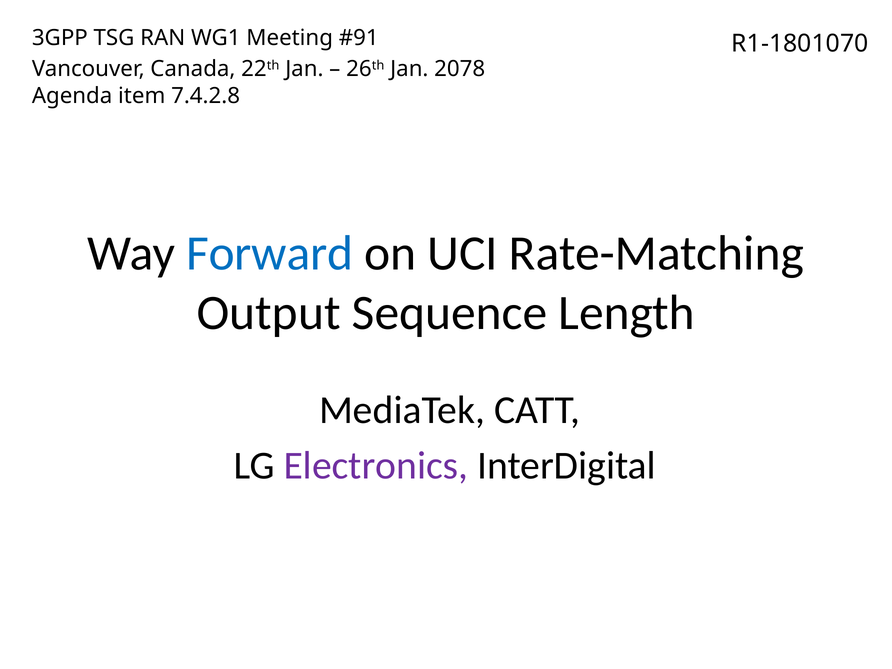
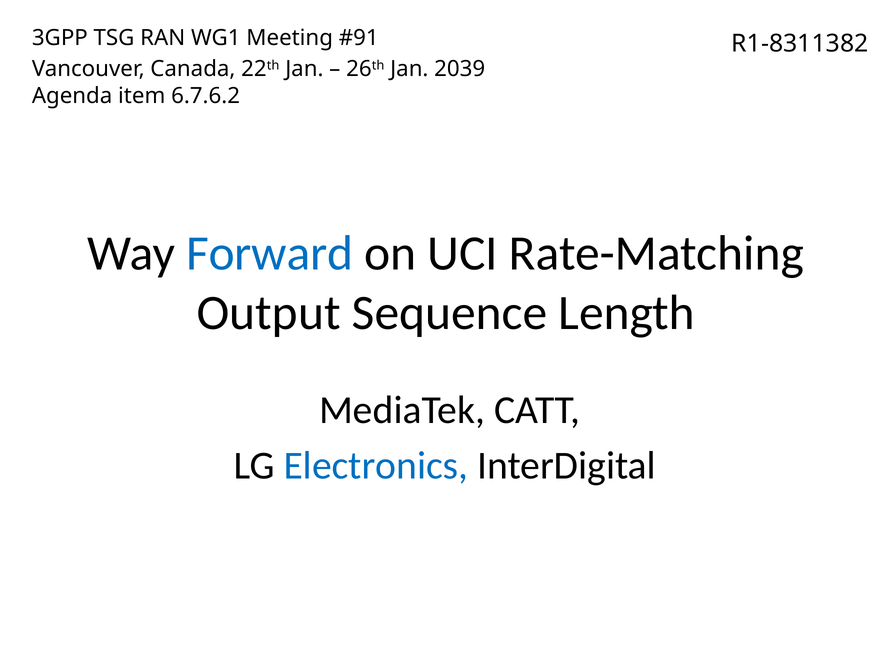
R1-1801070: R1-1801070 -> R1-8311382 (800, 44)
2078: 2078 -> 2039 (460, 69)
7.4.2.8: 7.4.2.8 -> 6.7.6.2 (206, 96)
Electronics colour: purple -> blue (376, 466)
